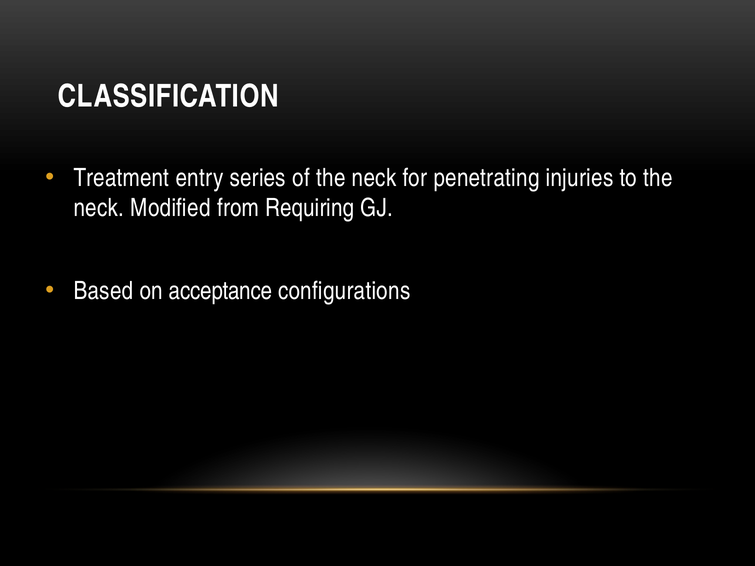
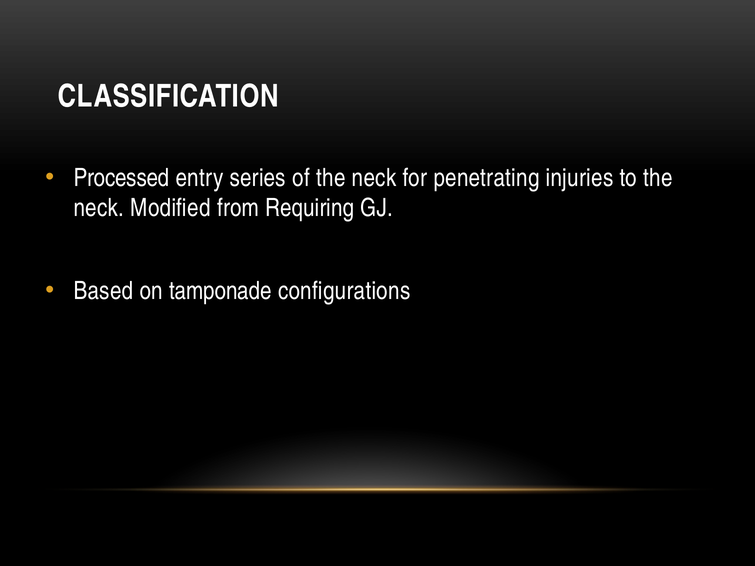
Treatment: Treatment -> Processed (122, 178)
acceptance: acceptance -> tamponade (220, 291)
